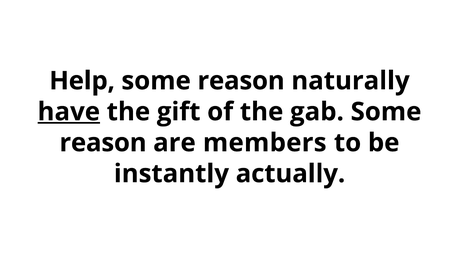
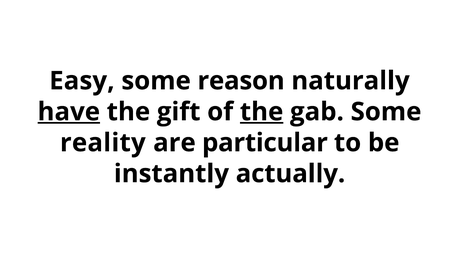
Help: Help -> Easy (82, 81)
the underline: none -> present (262, 112)
reason: reason -> reality (103, 143)
members: members -> particular (265, 143)
